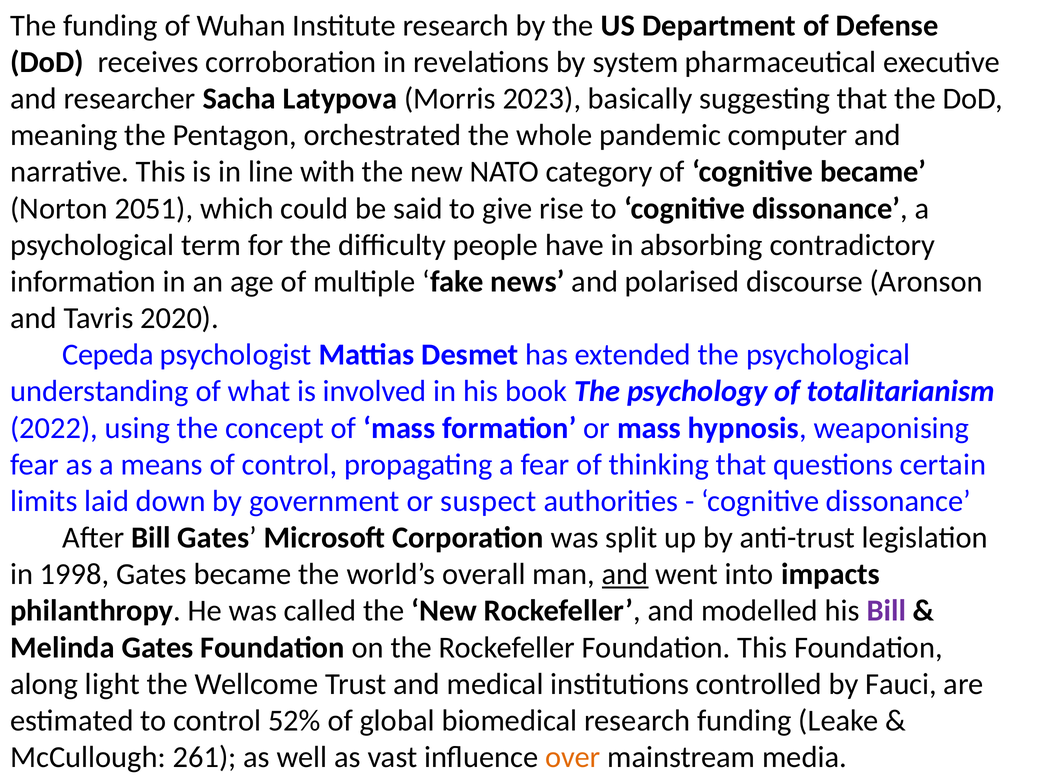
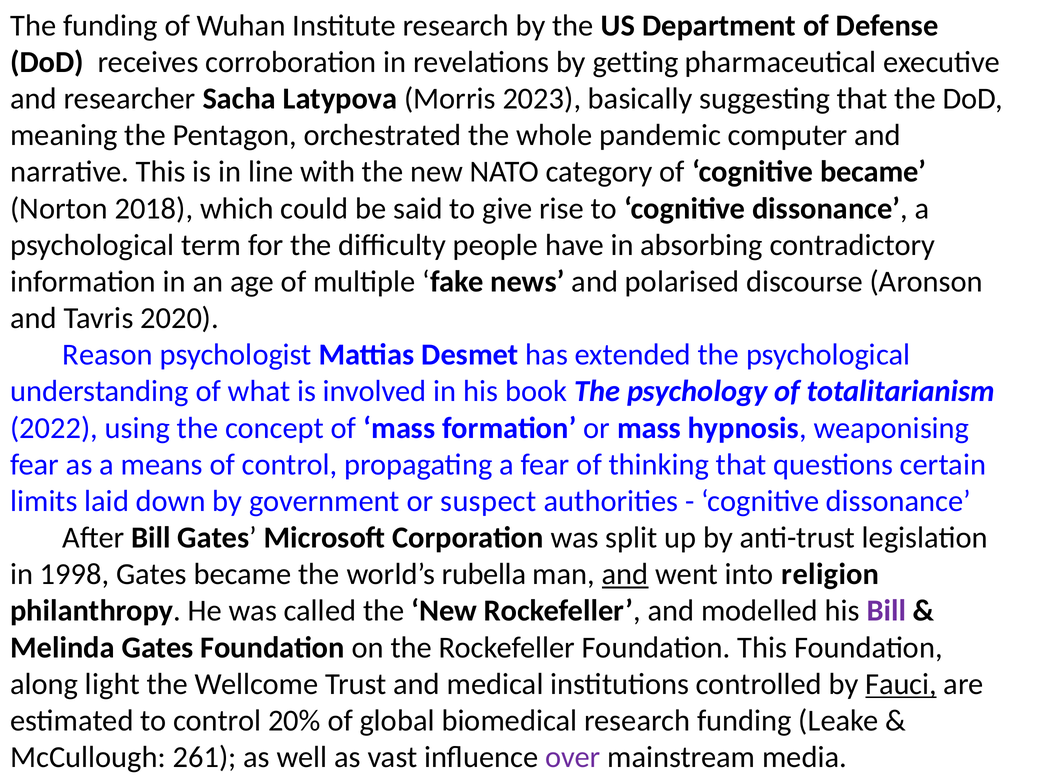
system: system -> getting (636, 62)
2051: 2051 -> 2018 (154, 208)
Cepeda: Cepeda -> Reason (108, 355)
overall: overall -> rubella (484, 574)
impacts: impacts -> religion (830, 574)
Fauci underline: none -> present (901, 684)
52%: 52% -> 20% (294, 720)
over colour: orange -> purple (573, 757)
